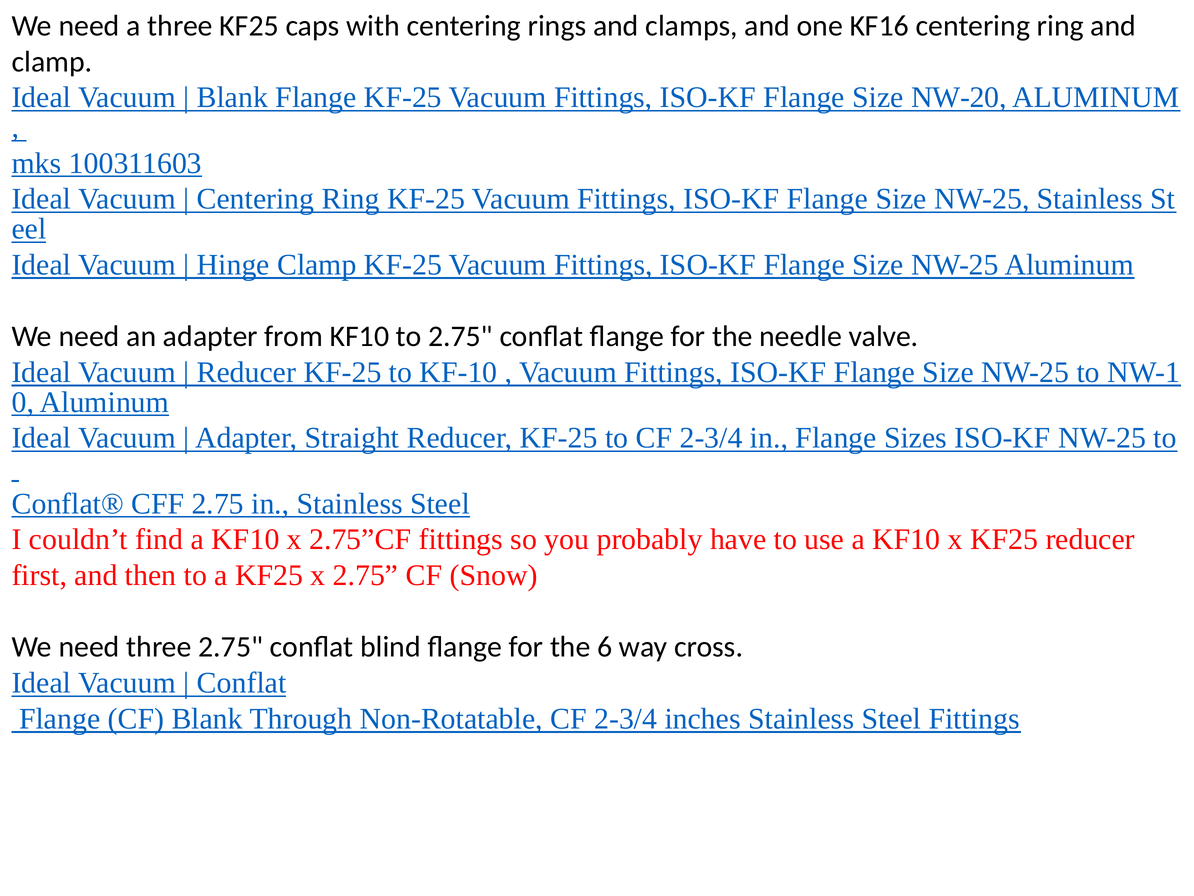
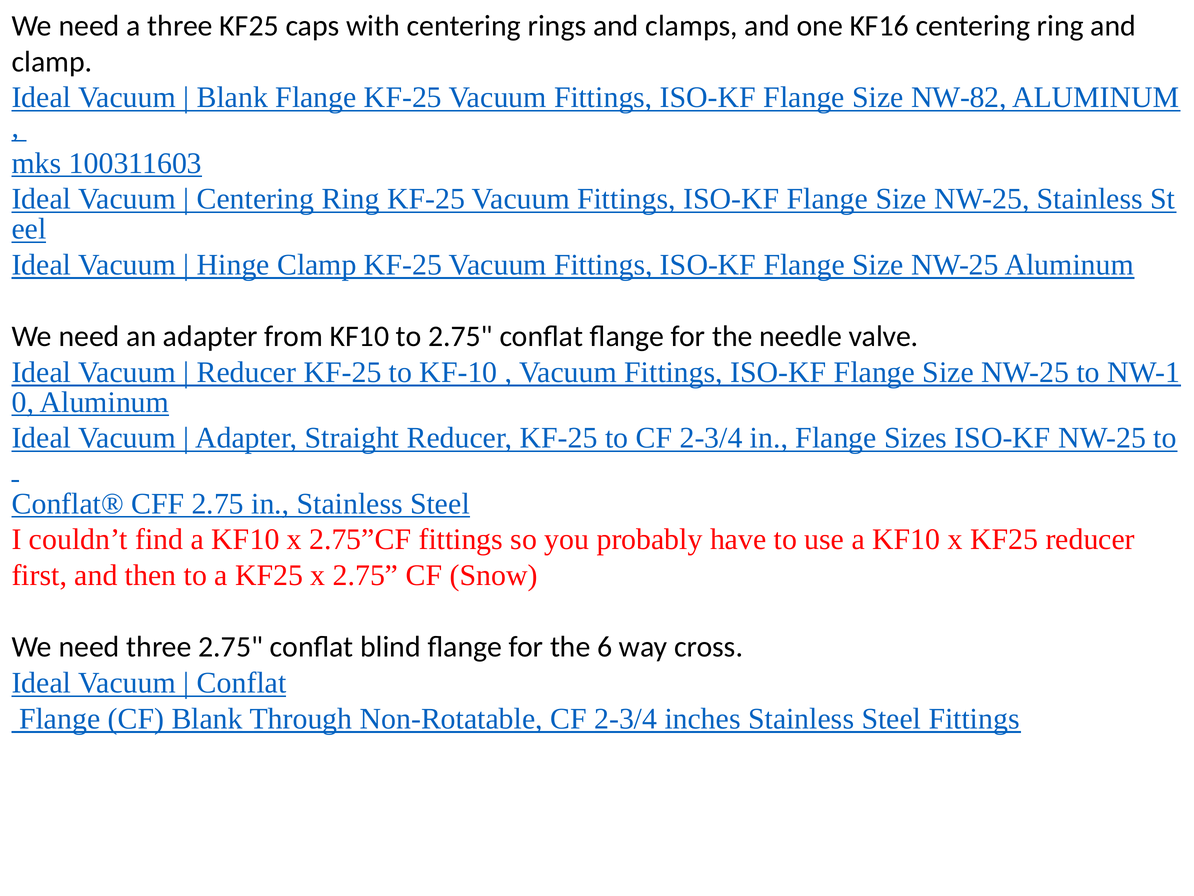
NW-20: NW-20 -> NW-82 (959, 97)
